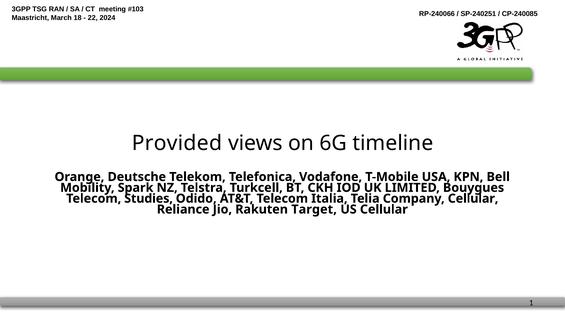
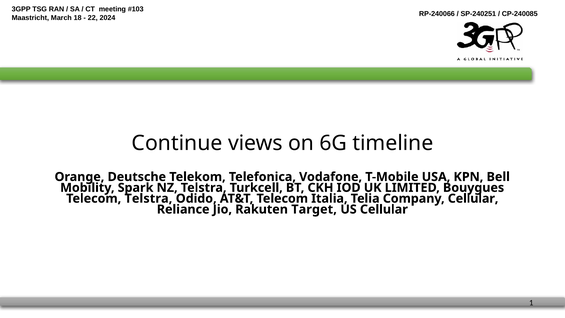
Provided: Provided -> Continue (177, 143)
Telecom Studies: Studies -> Telstra (148, 198)
